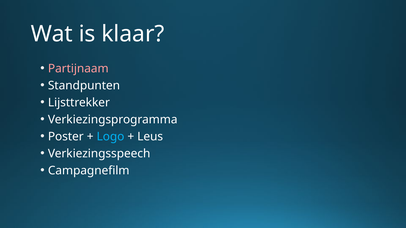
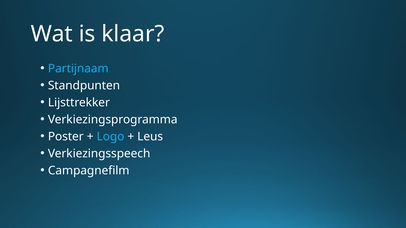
Partijnaam colour: pink -> light blue (78, 69)
